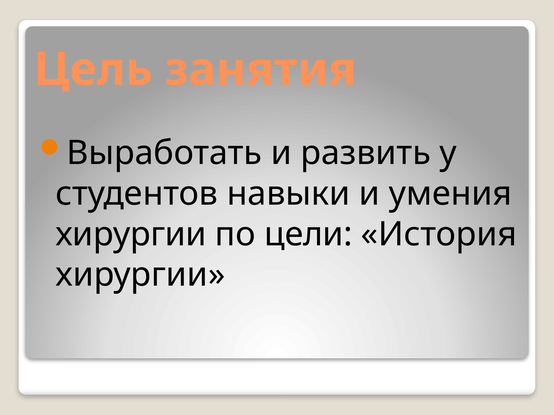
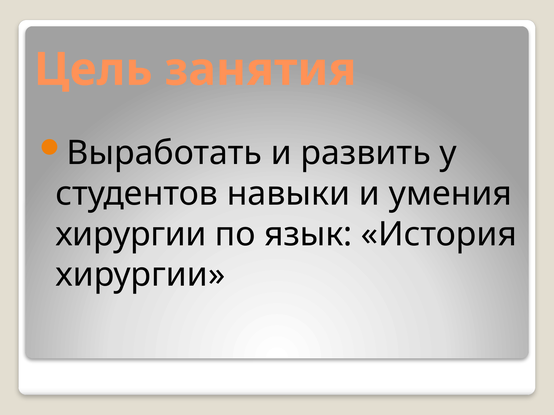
цели: цели -> язык (308, 234)
